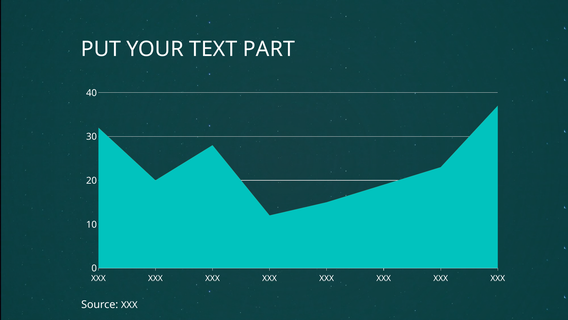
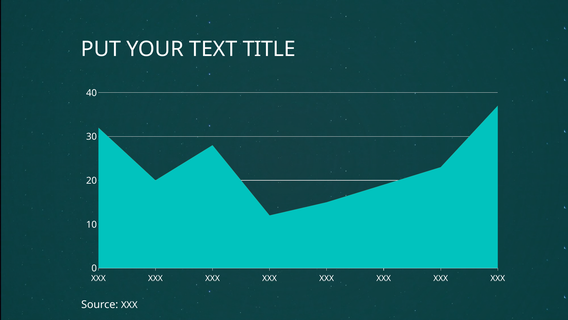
PART: PART -> TITLE (269, 49)
